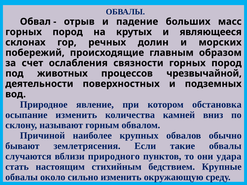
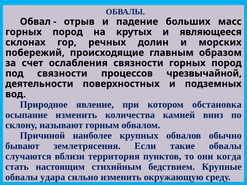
под животных: животных -> связности (62, 74)
природного: природного -> территория (114, 157)
удара: удара -> когда (229, 157)
около: около -> удара (53, 177)
